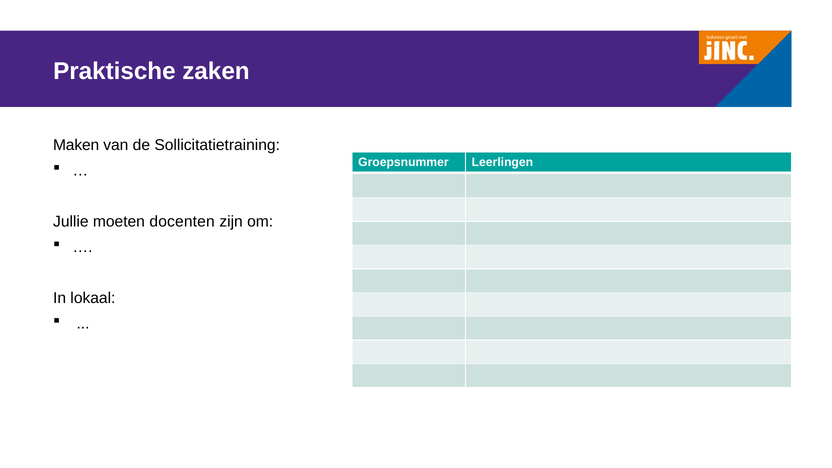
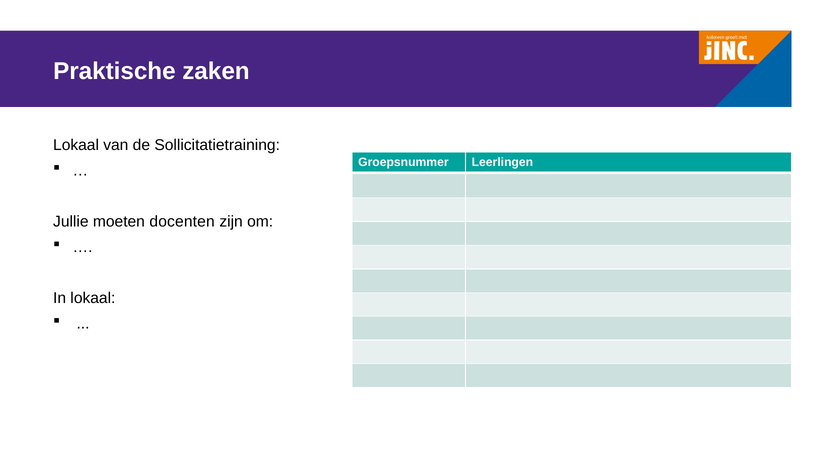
Maken: Maken -> Lokaal (76, 145)
